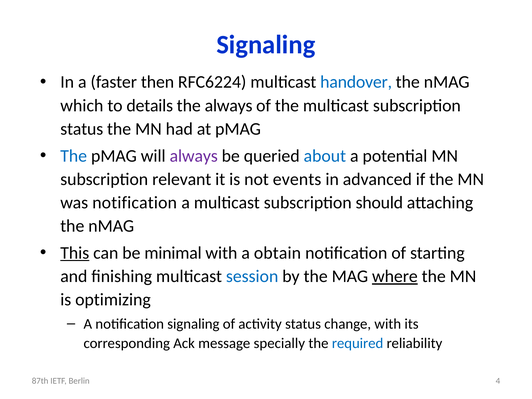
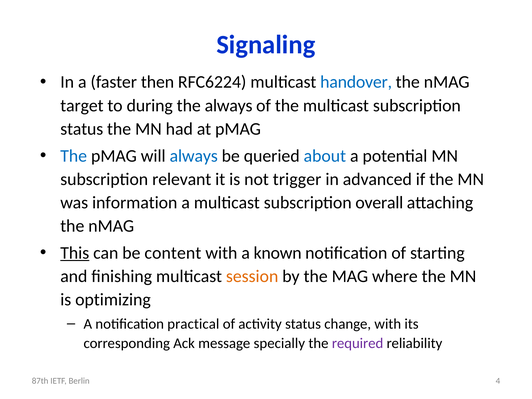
which: which -> target (82, 106)
details: details -> during (150, 106)
always colour: purple -> blue (194, 156)
events: events -> trigger (297, 179)
was notification: notification -> information (135, 203)
should: should -> overall (379, 203)
minimal: minimal -> content (173, 253)
obtain: obtain -> known (278, 253)
session colour: blue -> orange (252, 276)
where underline: present -> none (395, 276)
notification signaling: signaling -> practical (193, 324)
required colour: blue -> purple (358, 343)
